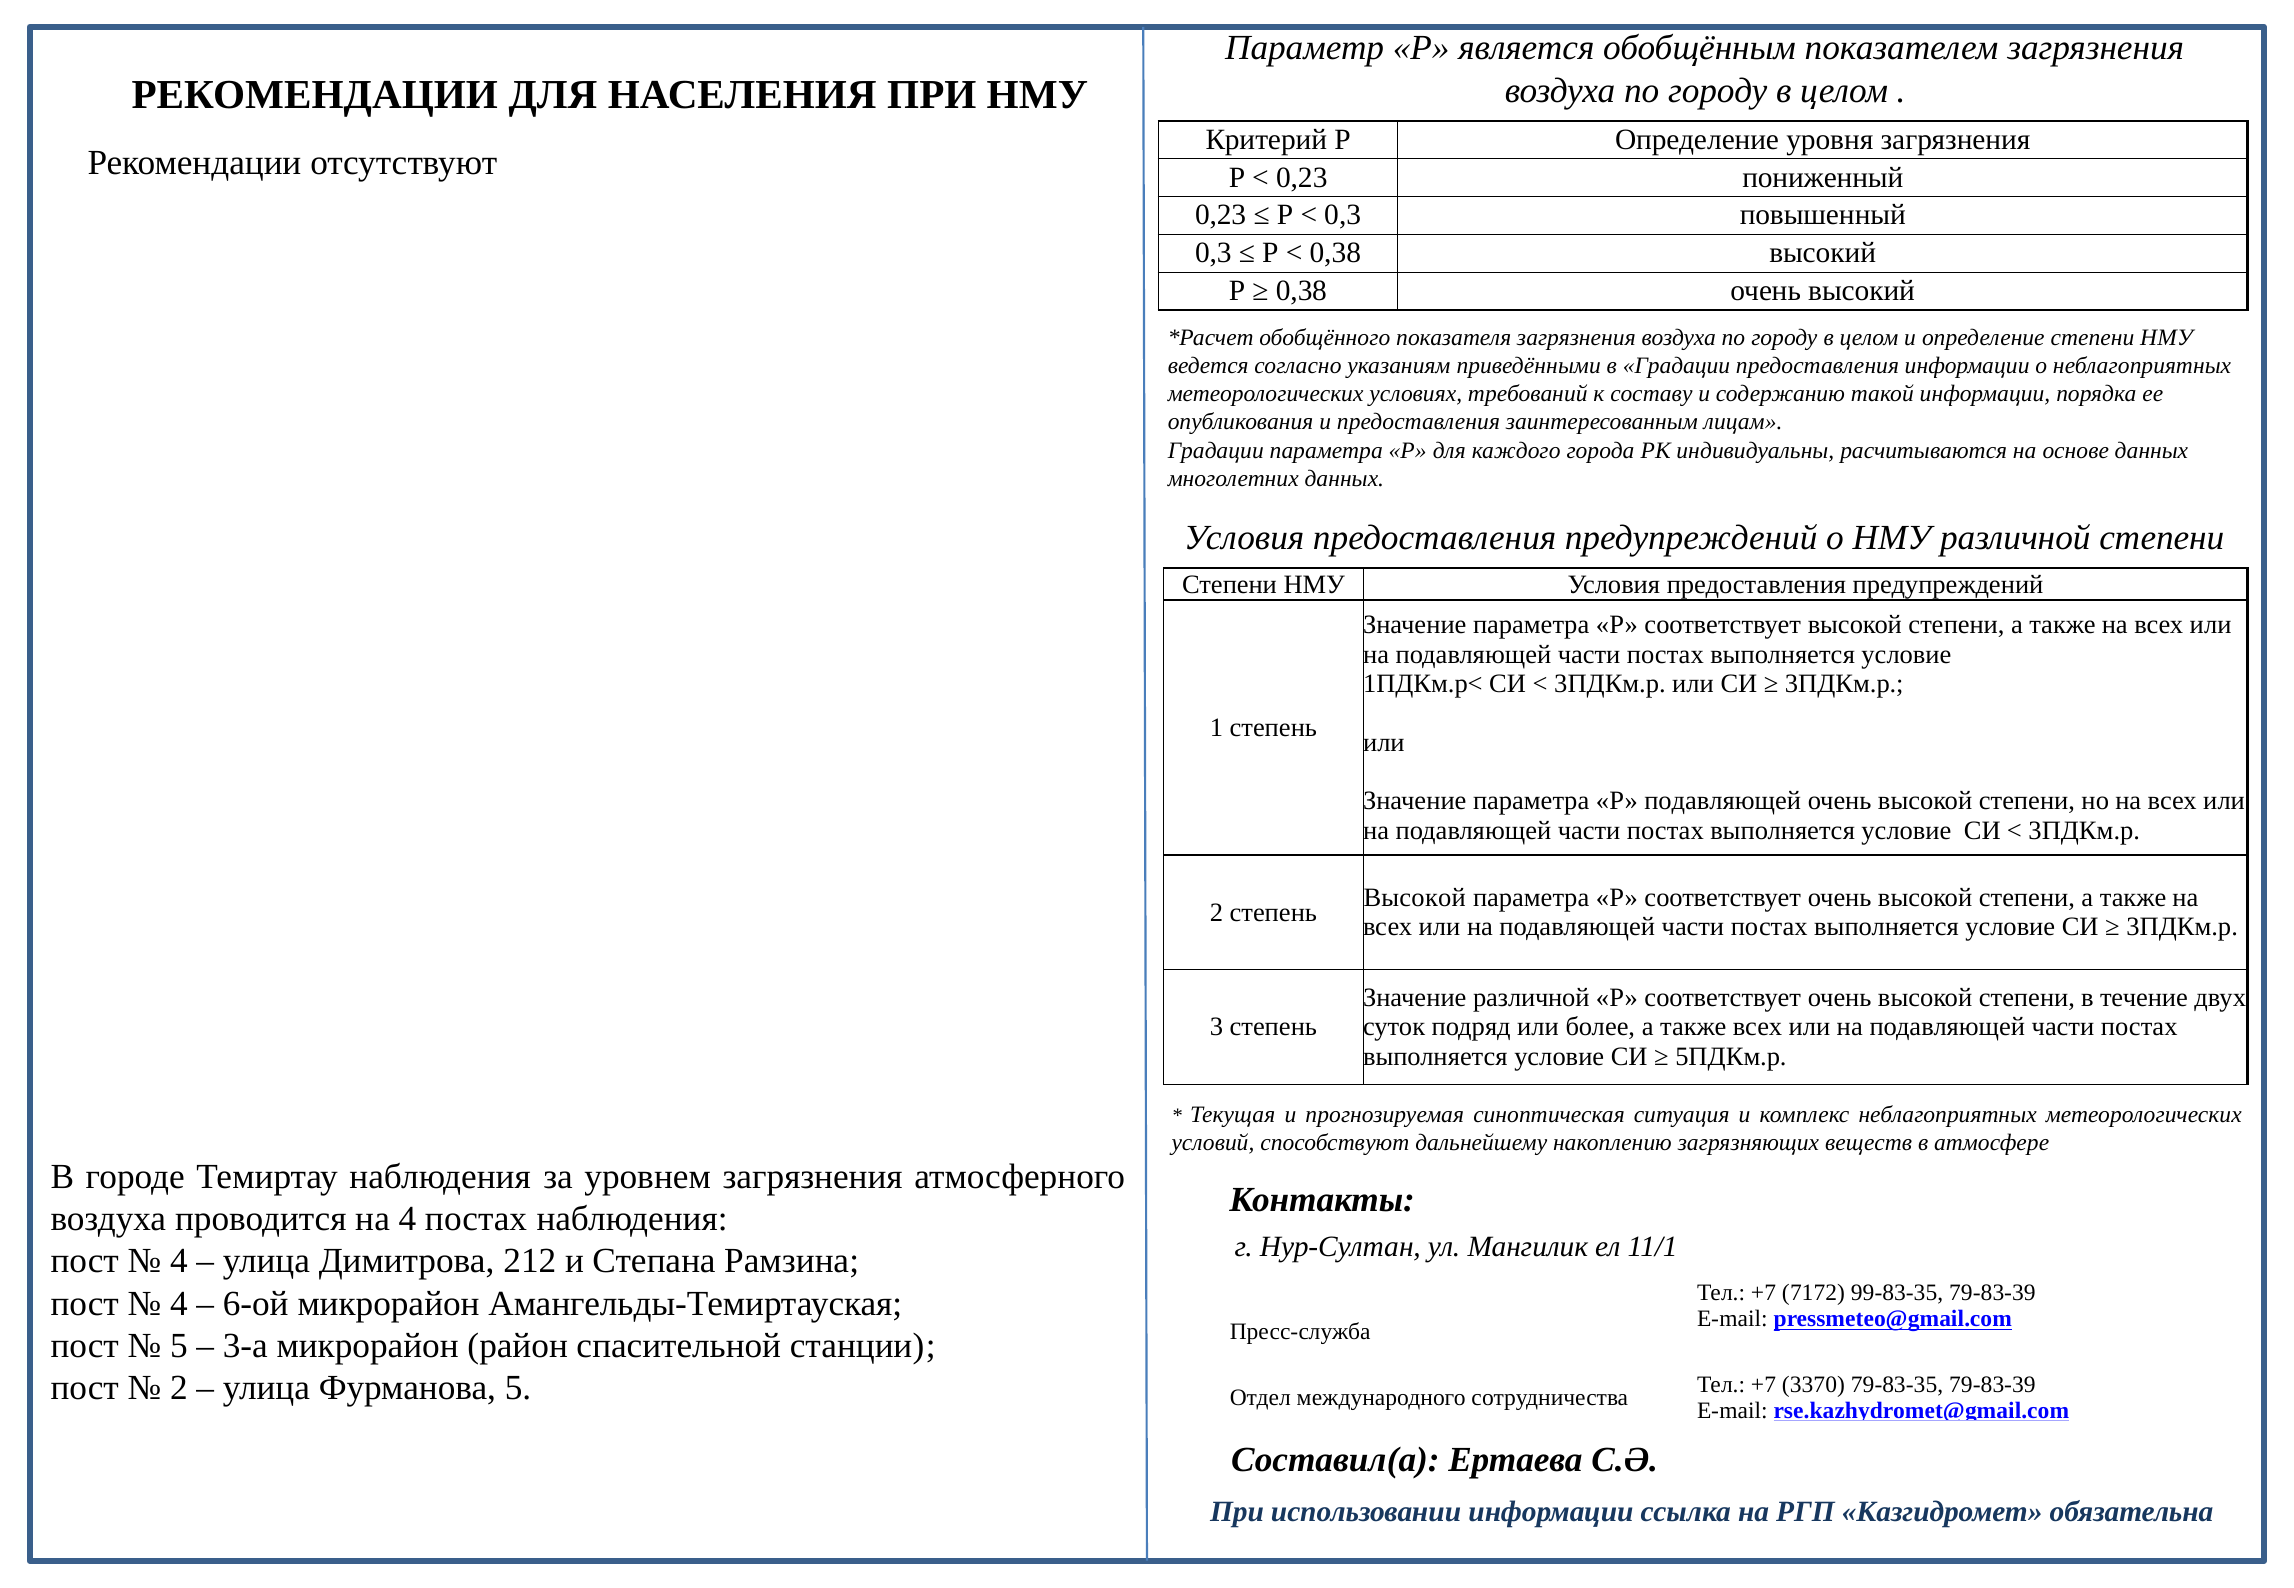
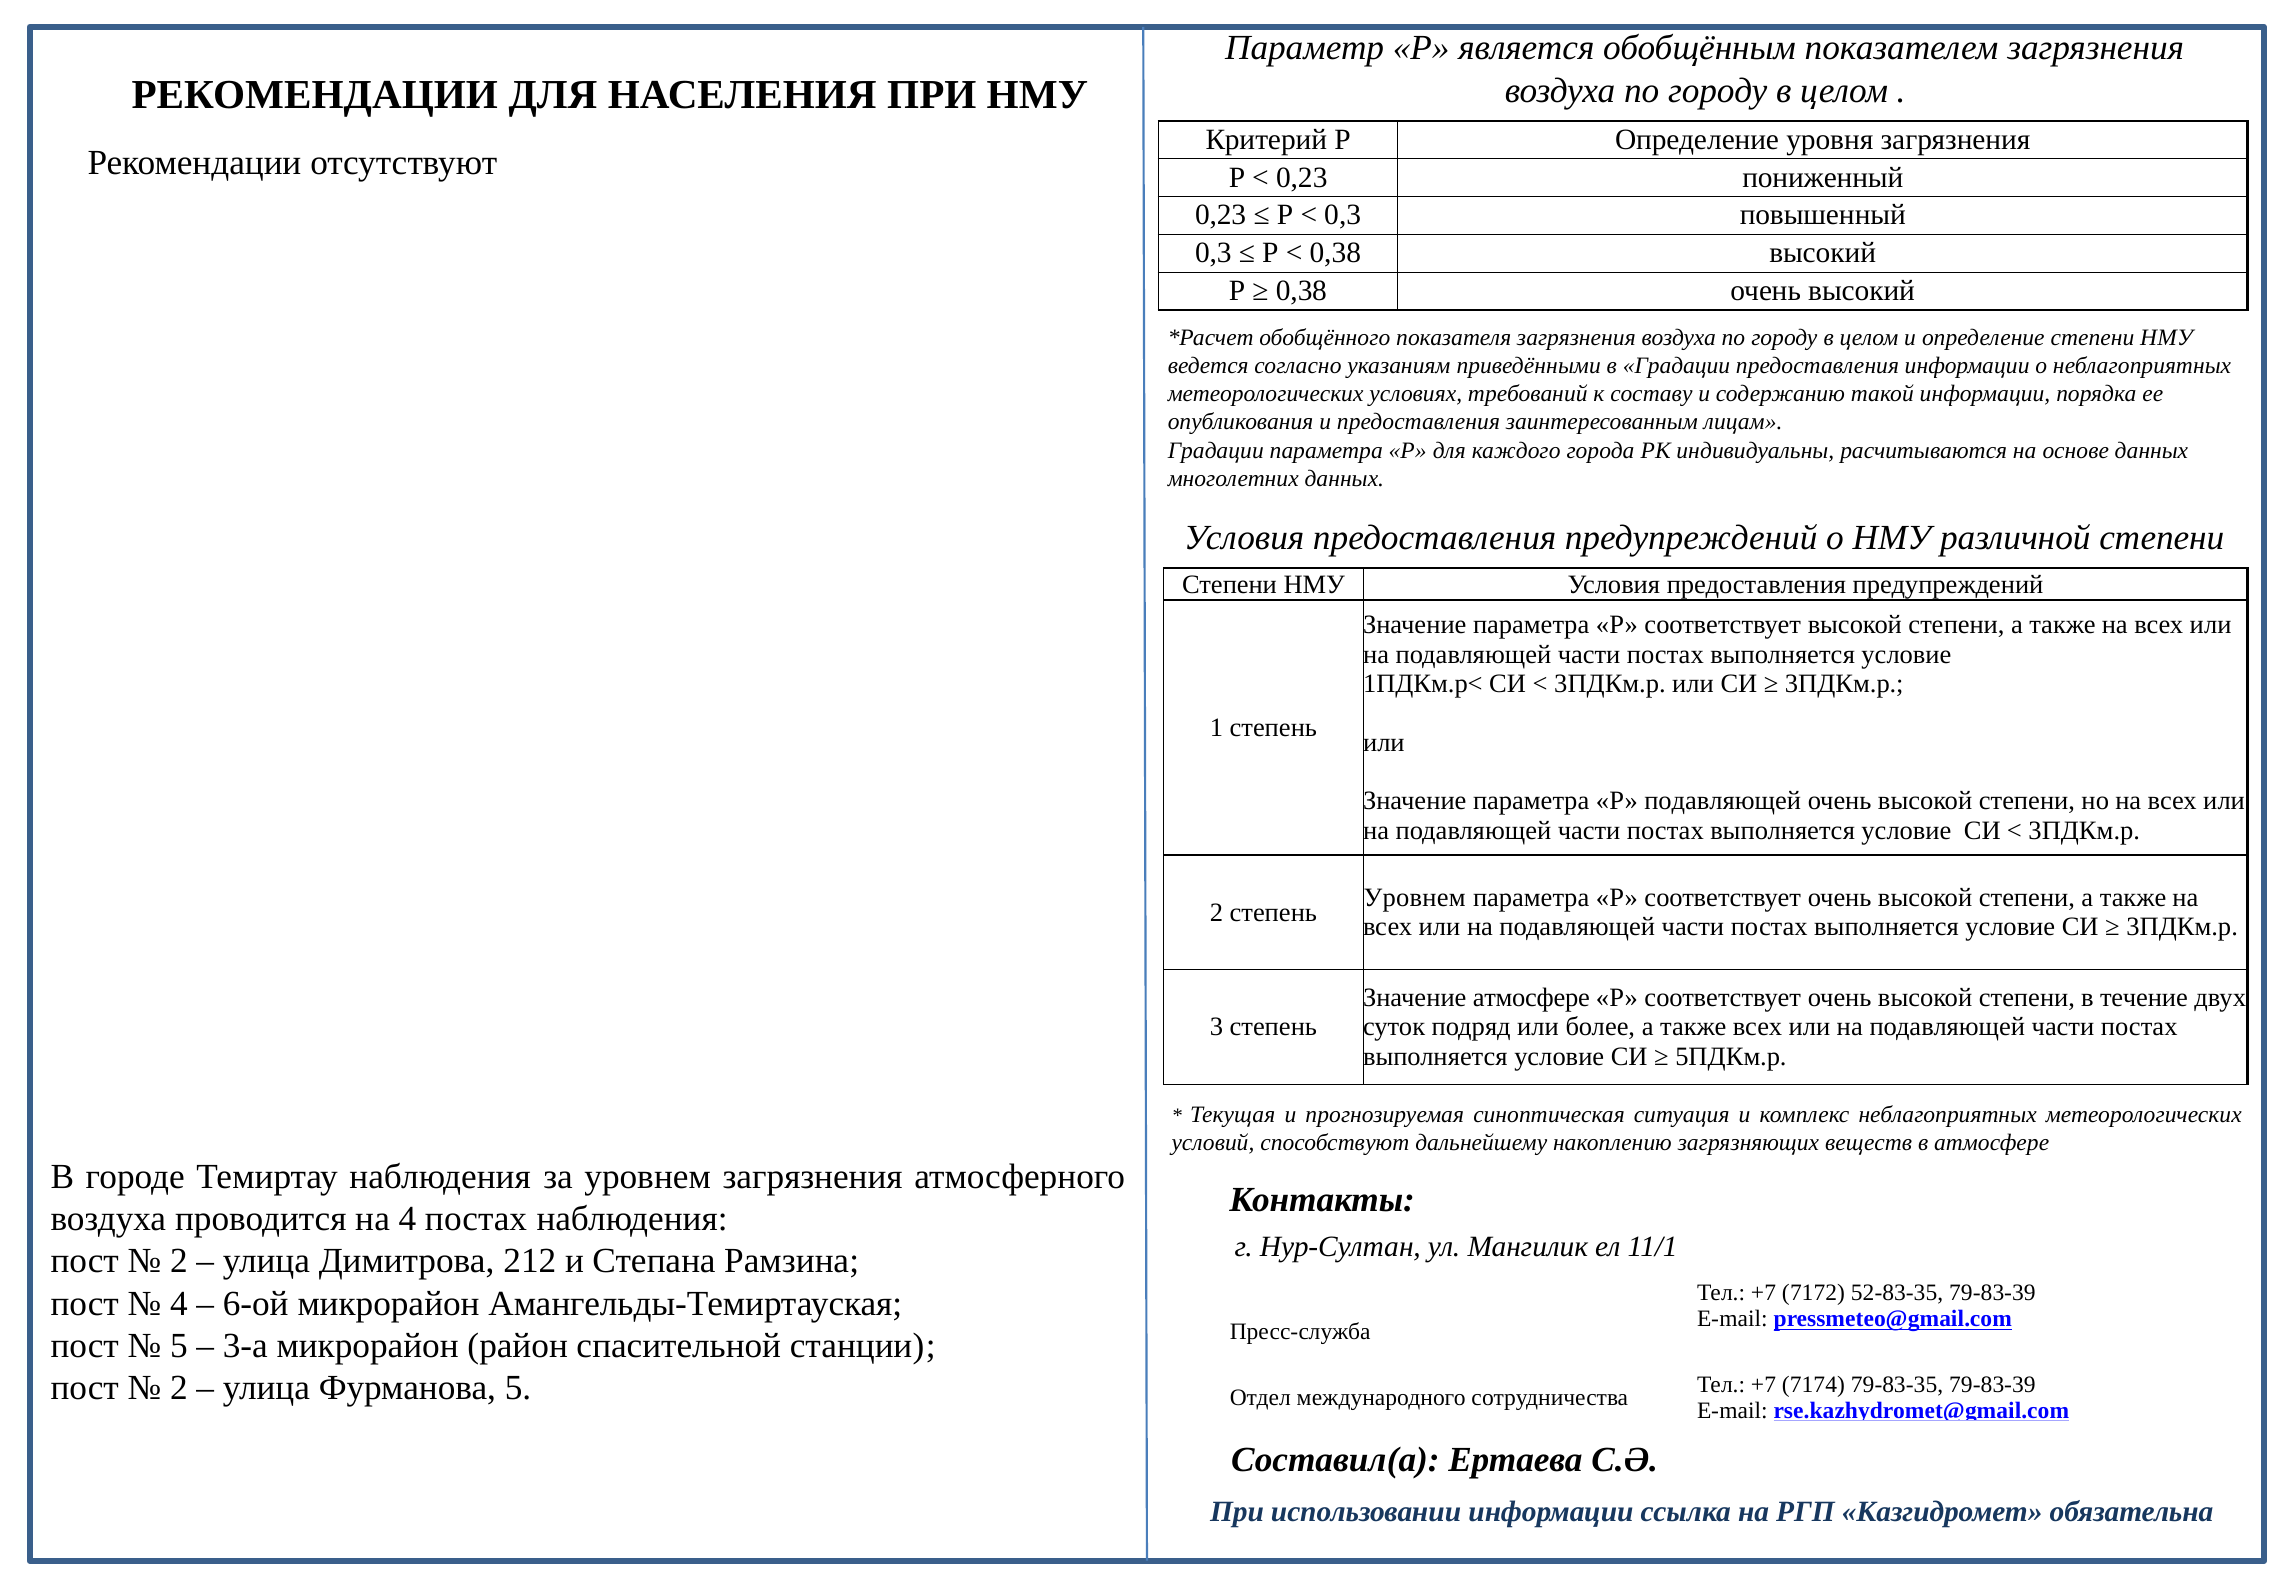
Высокой: Высокой -> Уровнем (1415, 898)
Значение различной: различной -> атмосфере (1531, 998)
4: 4 -> 2 (179, 1261)
99-83-35: 99-83-35 -> 52-83-35 (1897, 1293)
3370: 3370 -> 7174 (1813, 1384)
